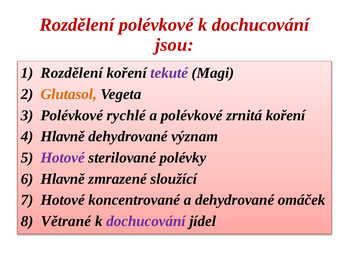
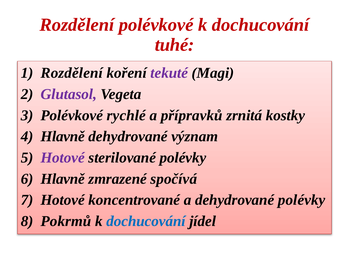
jsou: jsou -> tuhé (175, 45)
Glutasol colour: orange -> purple (69, 94)
a polévkové: polévkové -> přípravků (192, 115)
zrnitá koření: koření -> kostky (285, 115)
sloužící: sloužící -> spočívá (174, 179)
dehydrované omáček: omáček -> polévky (302, 200)
Větrané: Větrané -> Pokrmů (66, 221)
dochucování colour: purple -> blue (146, 221)
